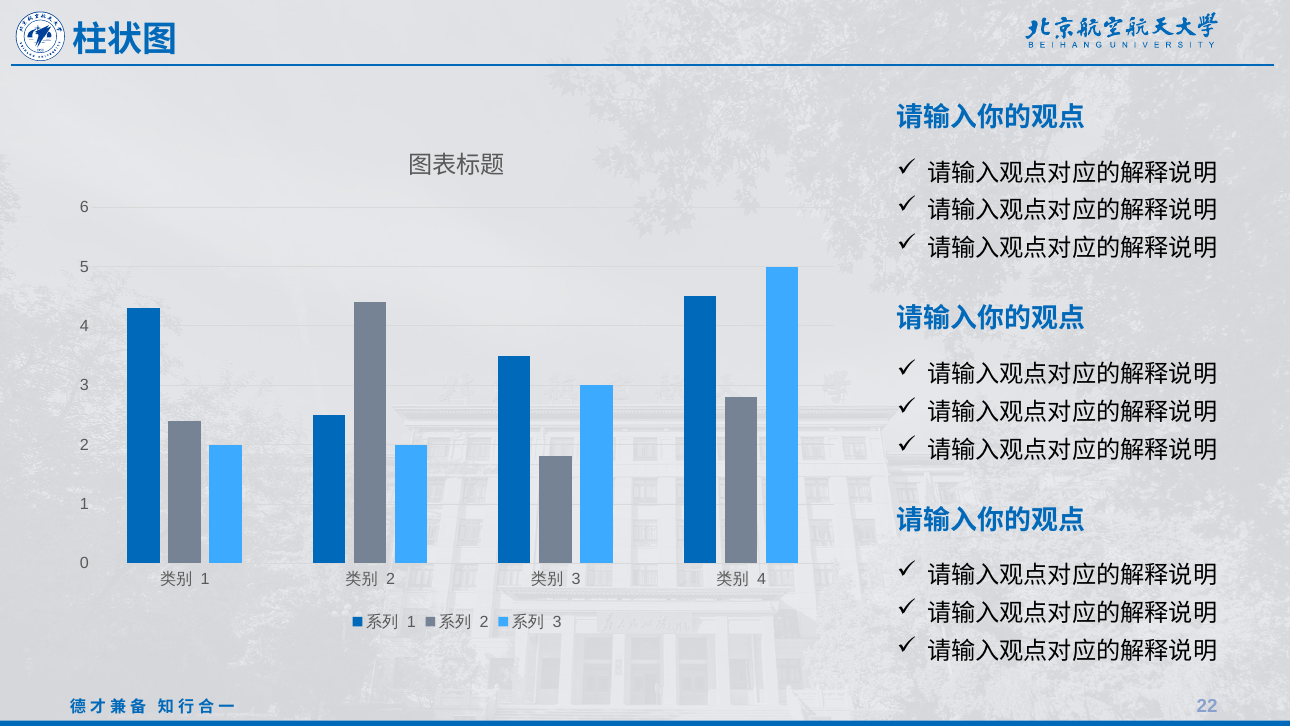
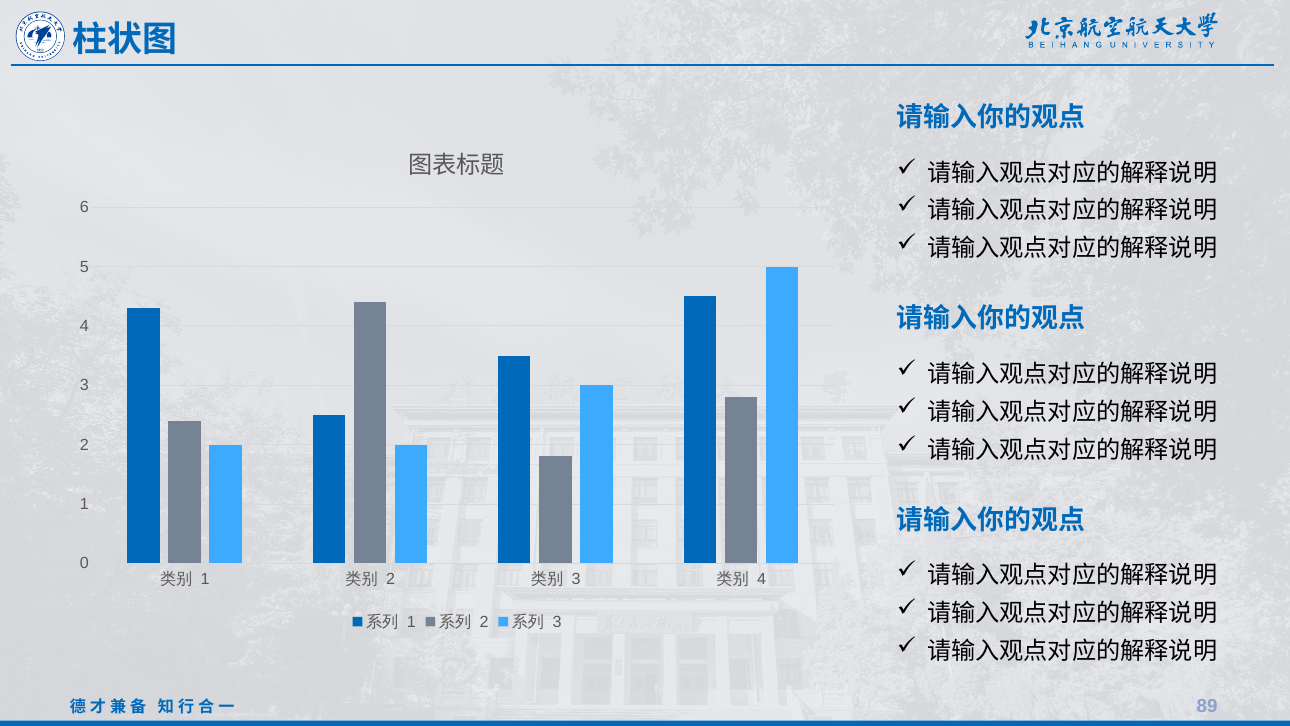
22: 22 -> 89 (1207, 706)
